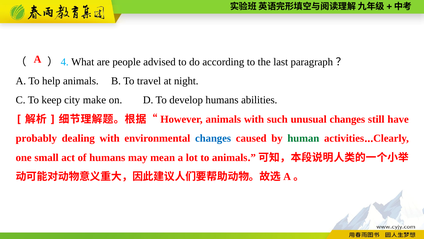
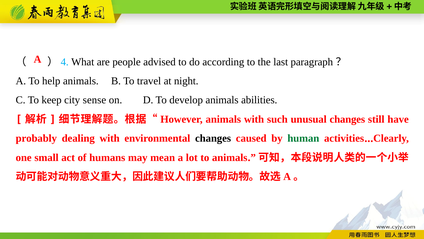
make: make -> sense (94, 100)
develop humans: humans -> animals (222, 100)
changes colour: blue -> black (213, 138)
